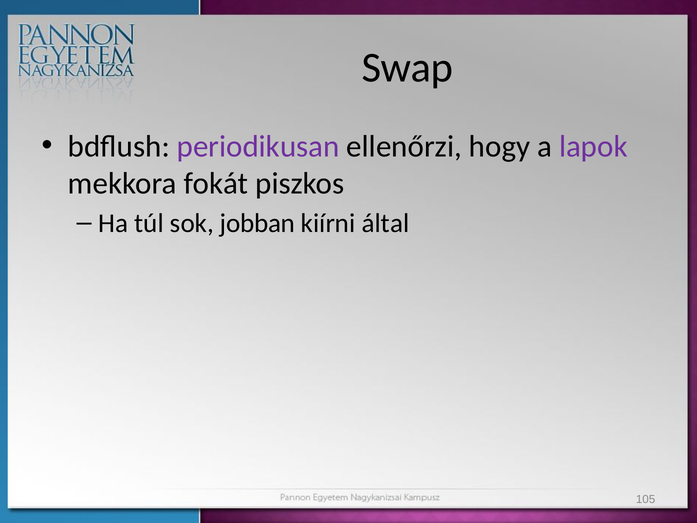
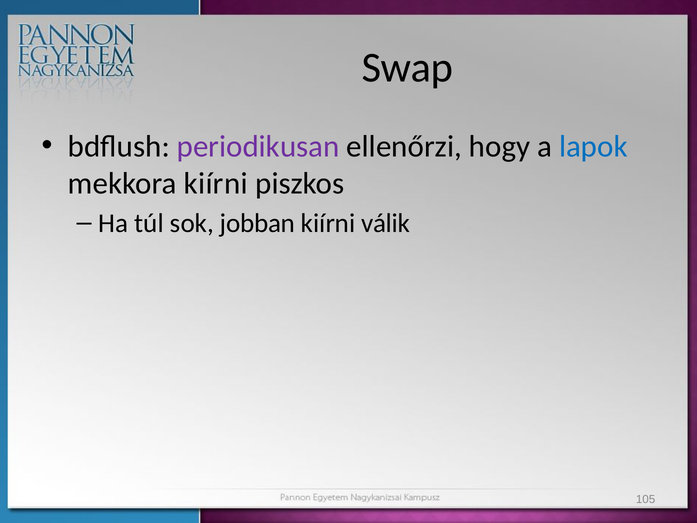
lapok colour: purple -> blue (593, 146)
mekkora fokát: fokát -> kiírni (216, 183)
által: által -> válik (386, 223)
